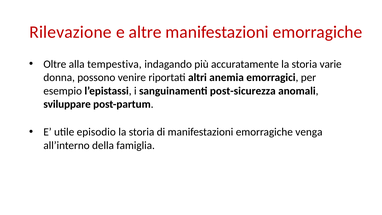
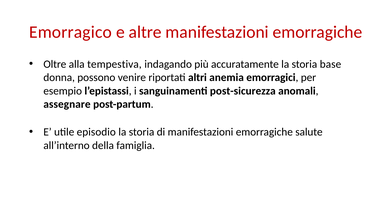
Rilevazione: Rilevazione -> Emorragico (70, 32)
varie: varie -> base (330, 64)
sviluppare: sviluppare -> assegnare (67, 104)
venga: venga -> salute (309, 132)
